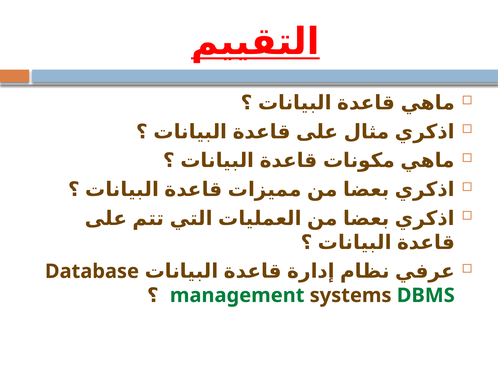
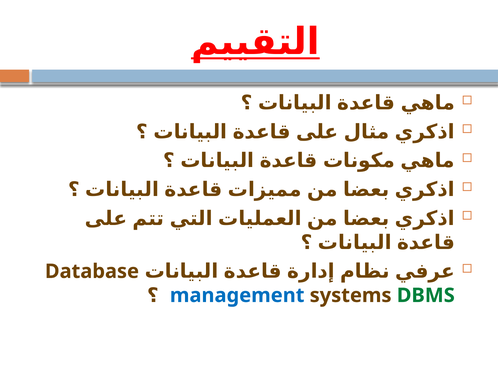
management colour: green -> blue (237, 296)
